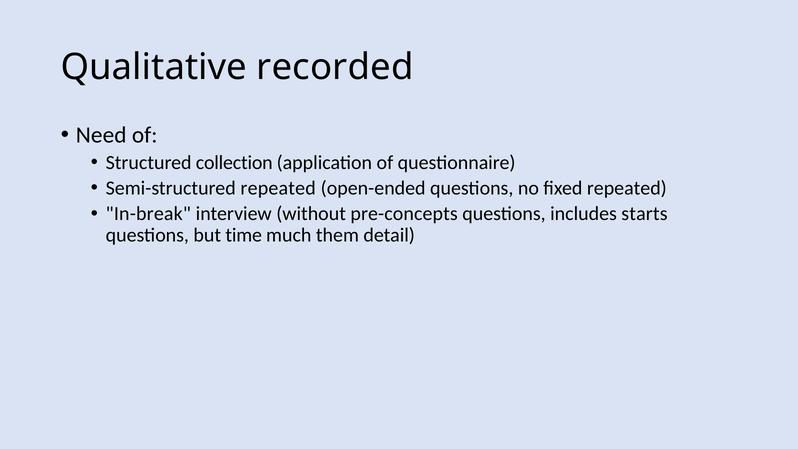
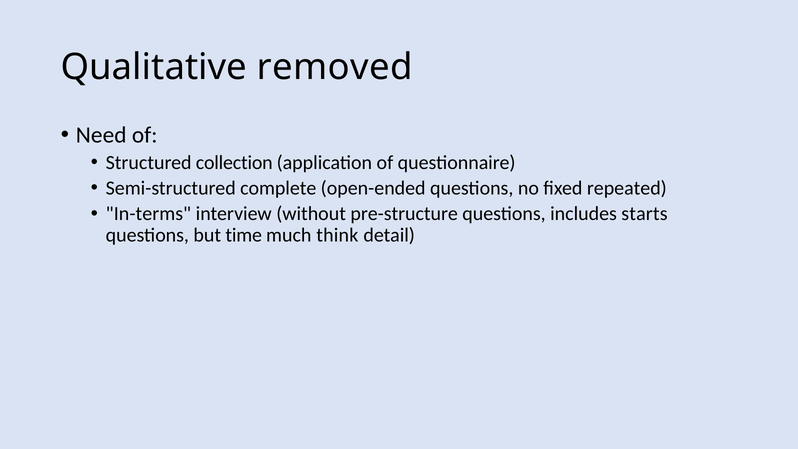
recorded: recorded -> removed (335, 67)
Semi-structured repeated: repeated -> complete (278, 188)
In-break: In-break -> In-terms (148, 214)
pre-concepts: pre-concepts -> pre-structure (404, 214)
them: them -> think (337, 235)
